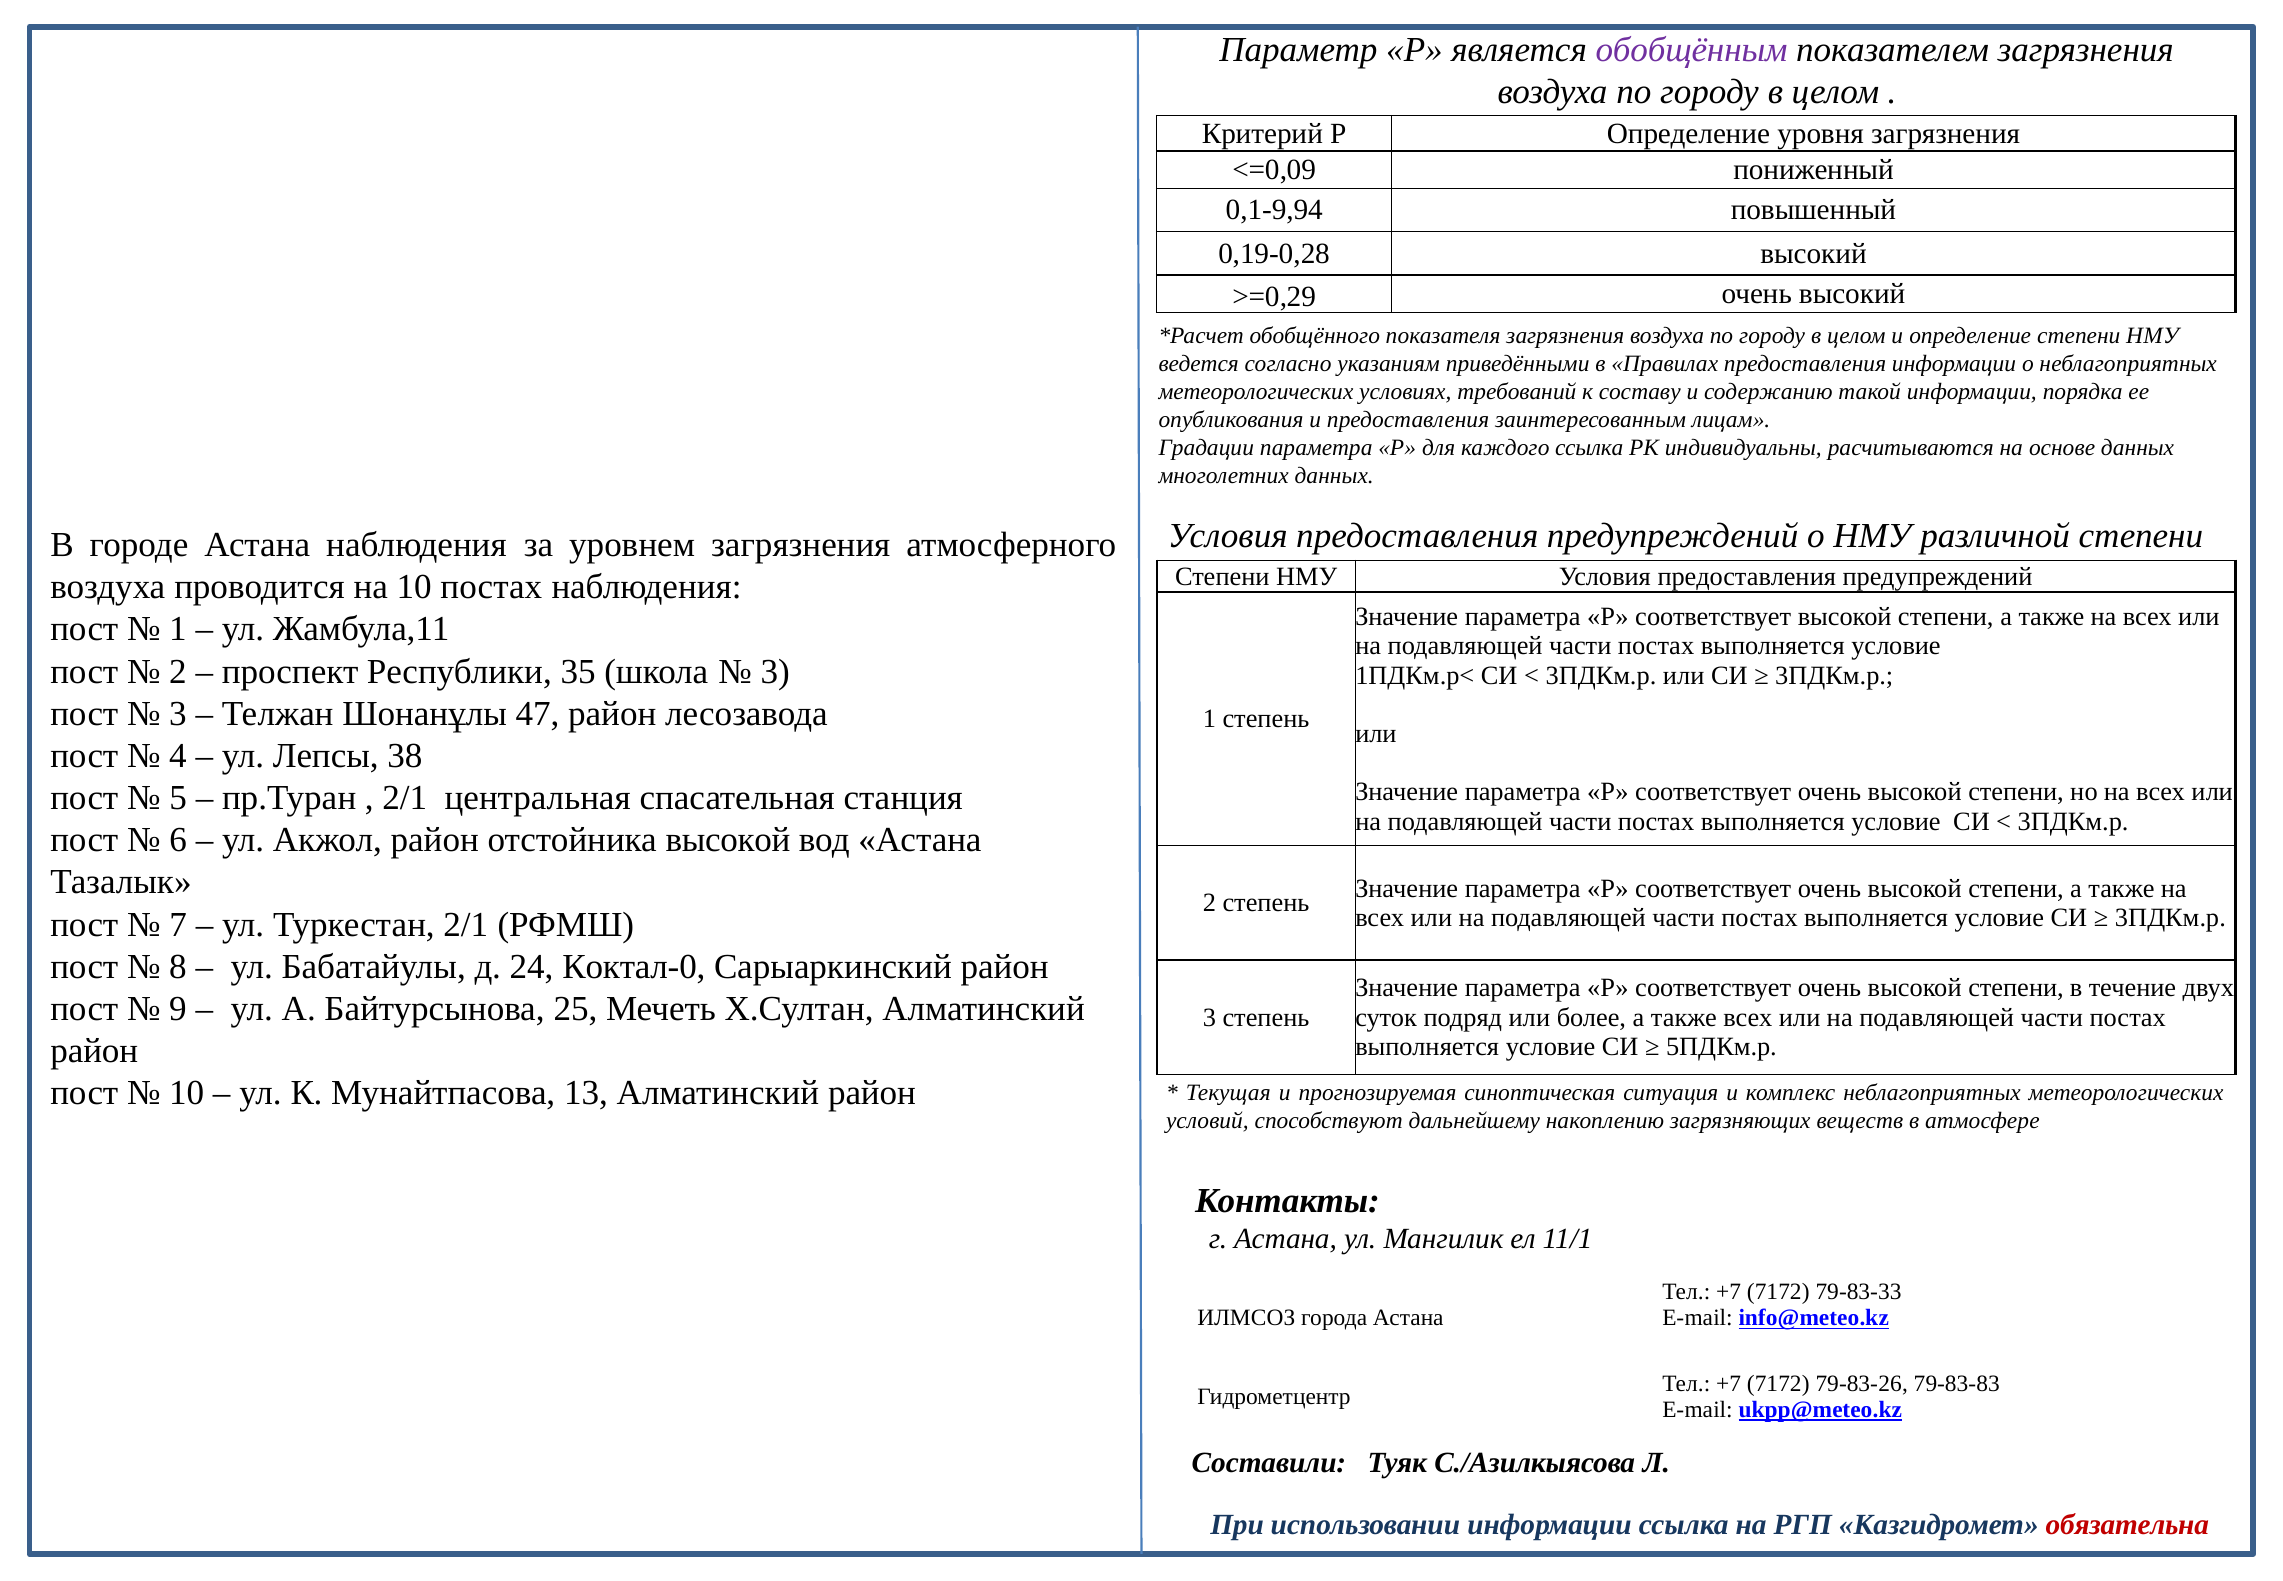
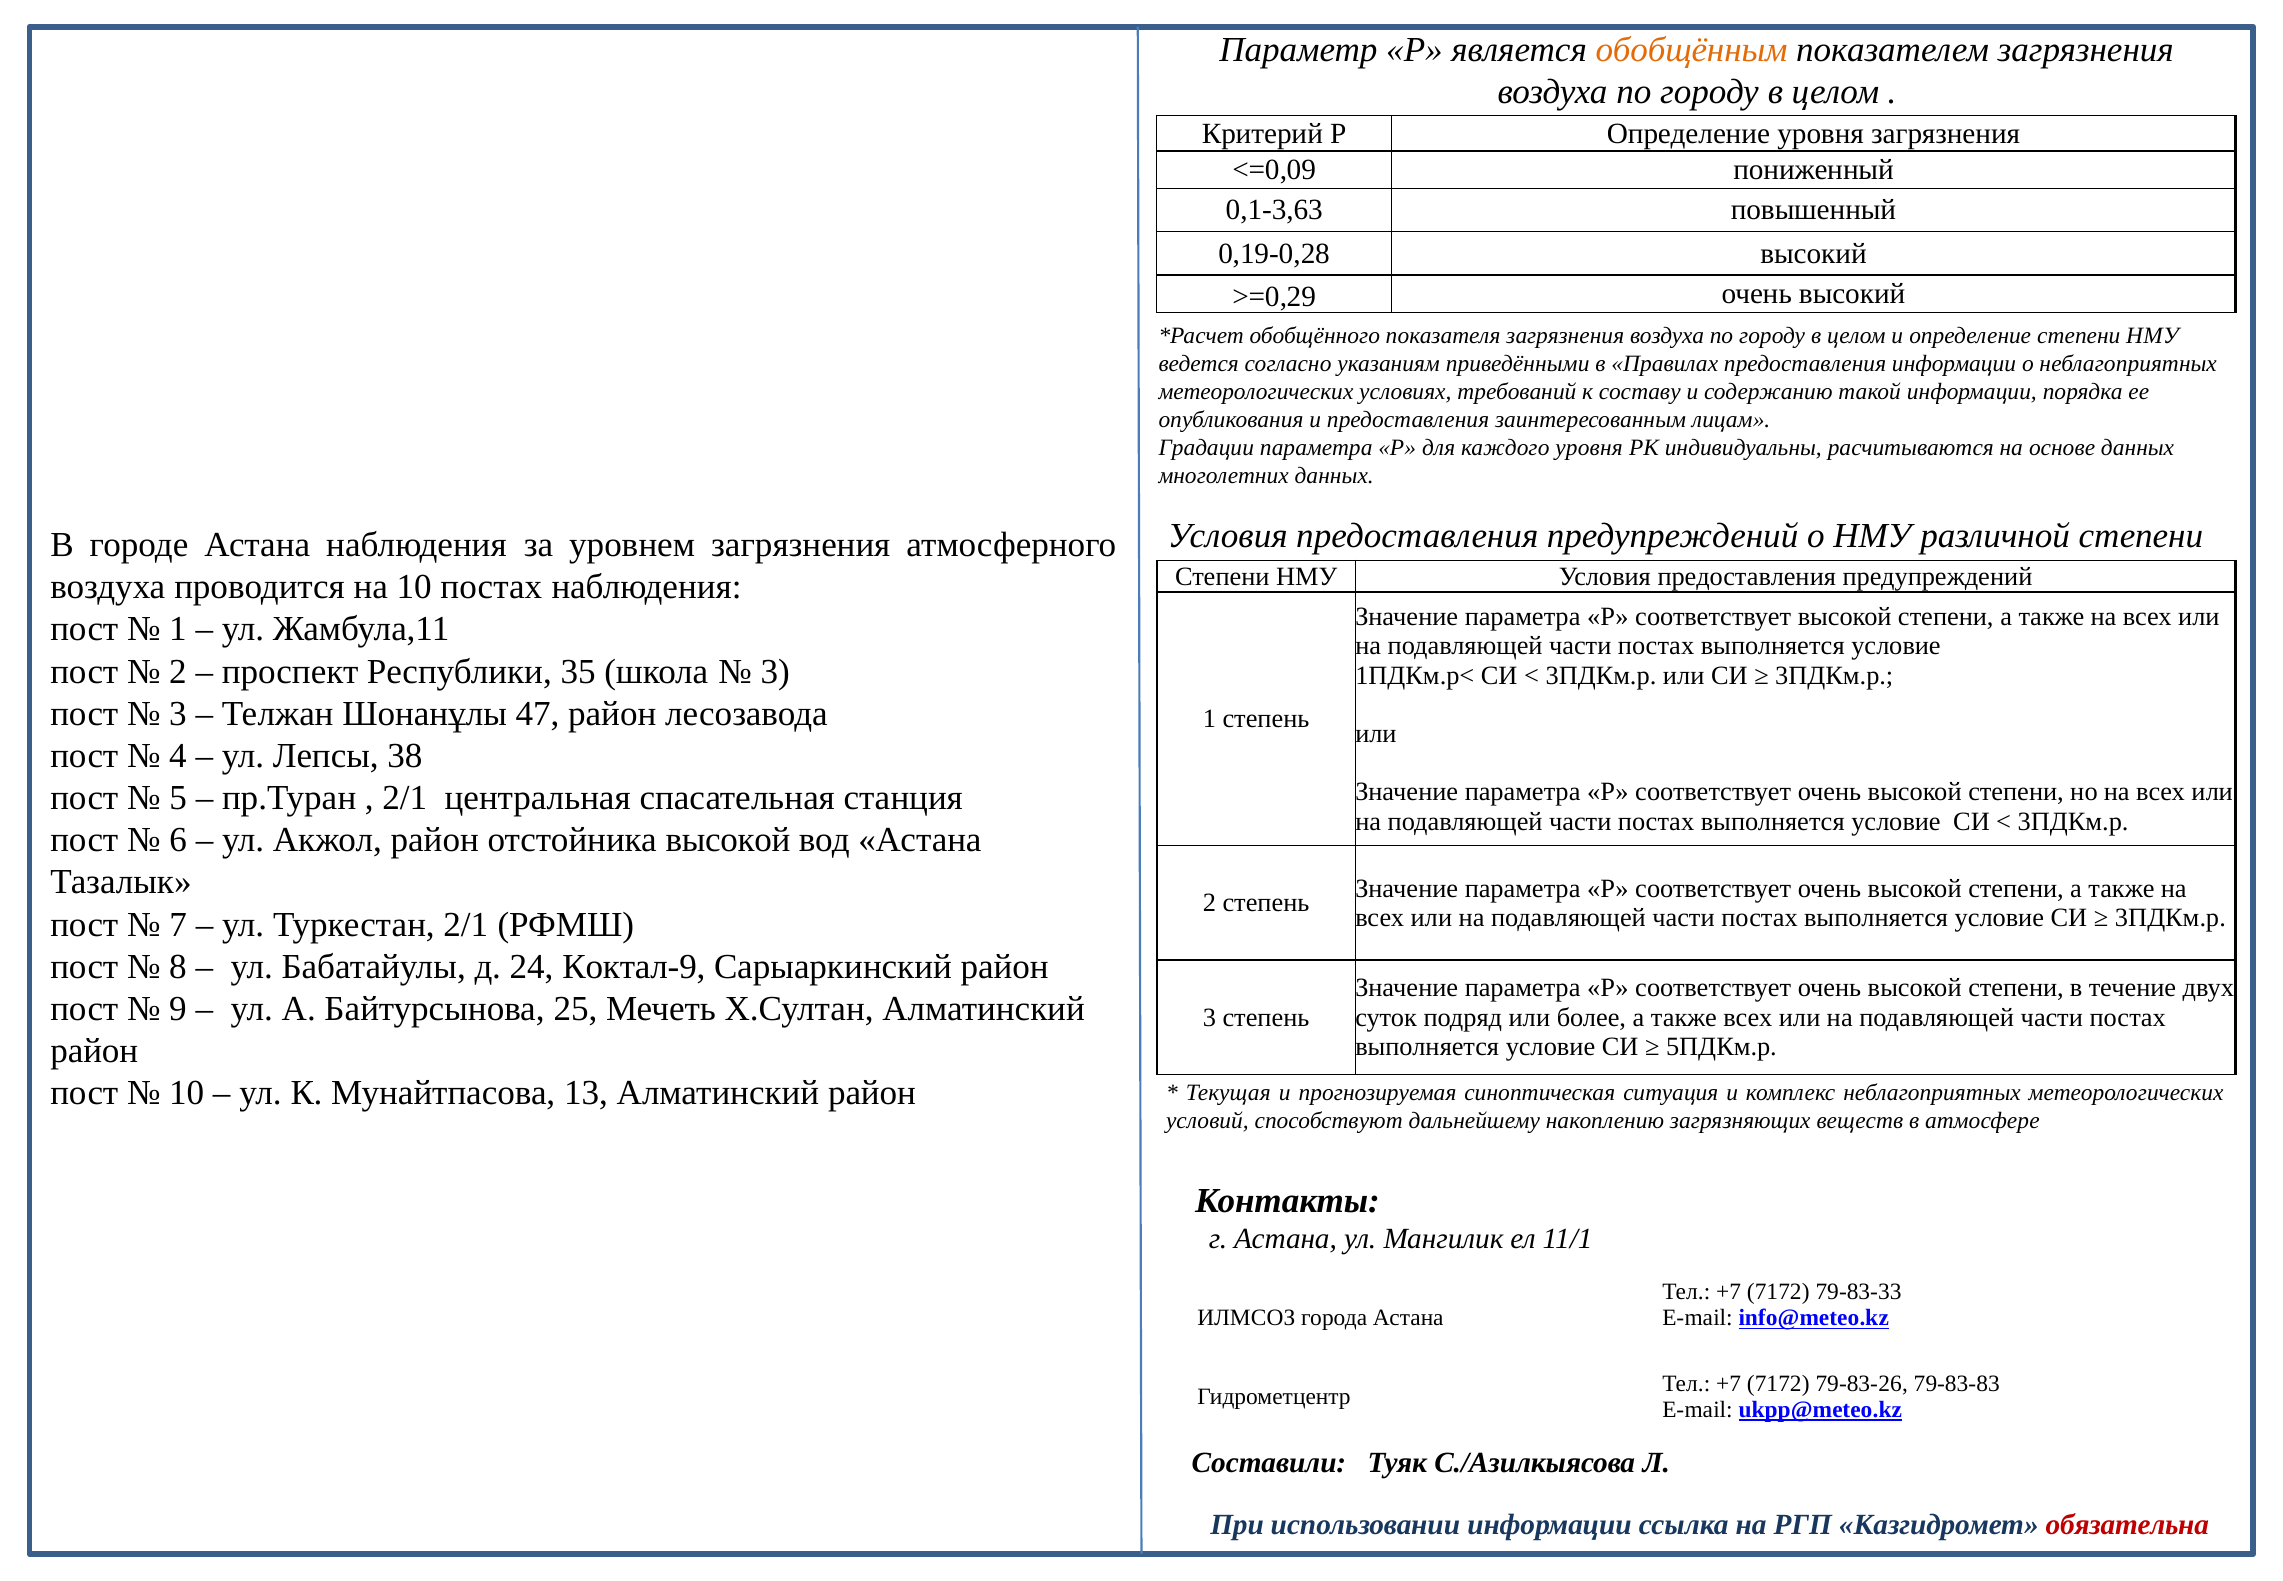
обобщённым colour: purple -> orange (1692, 50)
0,1-9,94: 0,1-9,94 -> 0,1-3,63 (1274, 210)
каждого ссылка: ссылка -> уровня (1589, 448)
Коктал-0: Коктал-0 -> Коктал-9 (634, 966)
